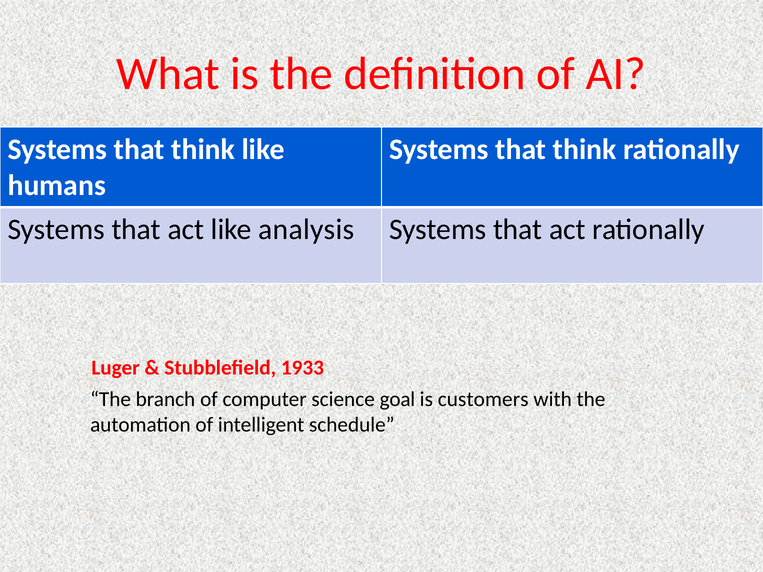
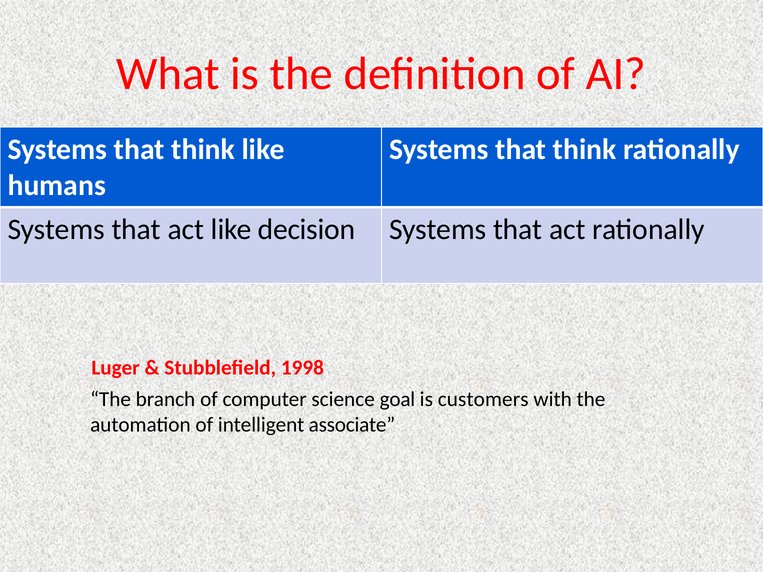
analysis: analysis -> decision (307, 230)
1933: 1933 -> 1998 (302, 368)
schedule: schedule -> associate (352, 425)
